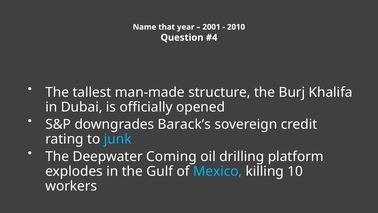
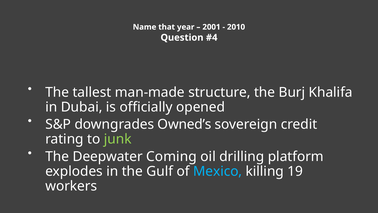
Barack’s: Barack’s -> Owned’s (184, 124)
junk colour: light blue -> light green (118, 139)
10: 10 -> 19 (295, 171)
